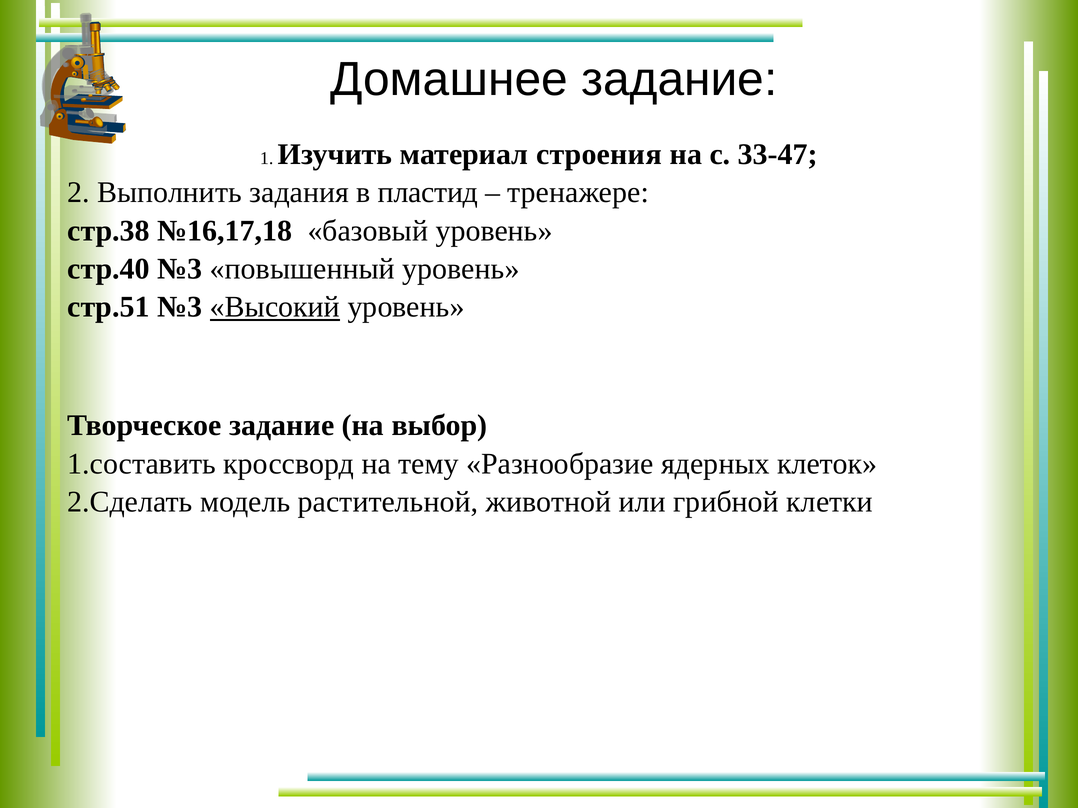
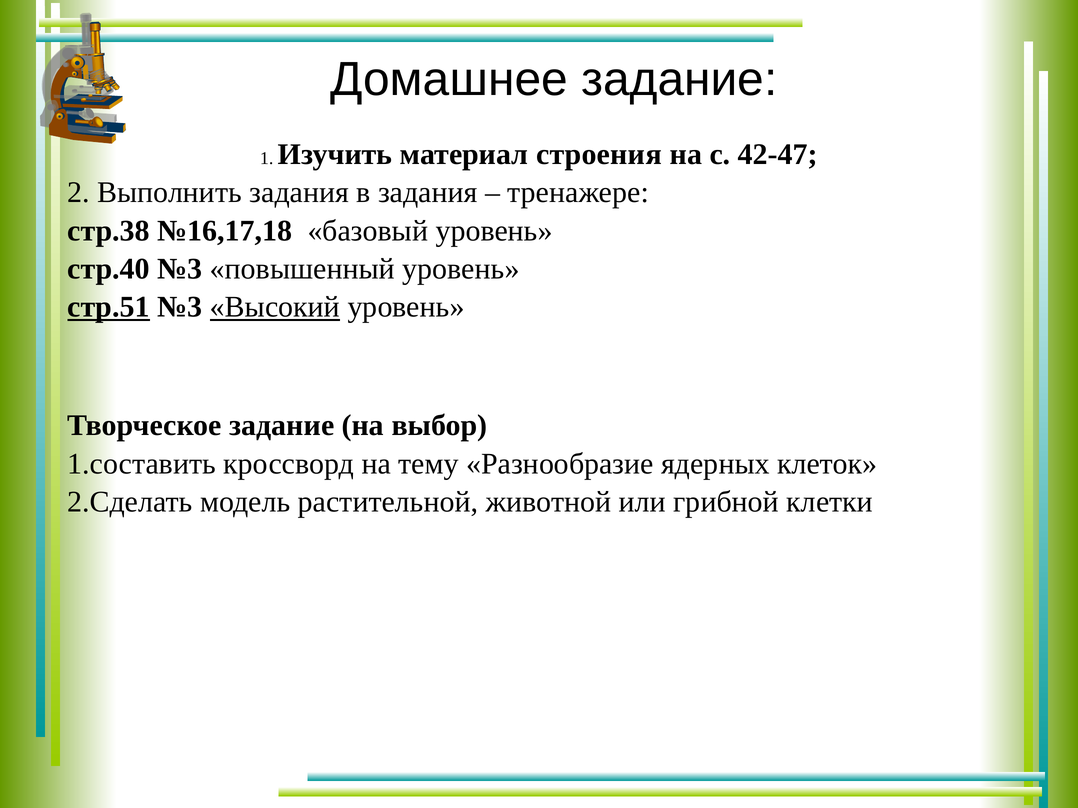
33-47: 33-47 -> 42-47 (778, 154)
в пластид: пластид -> задания (428, 193)
стр.51 underline: none -> present (109, 307)
